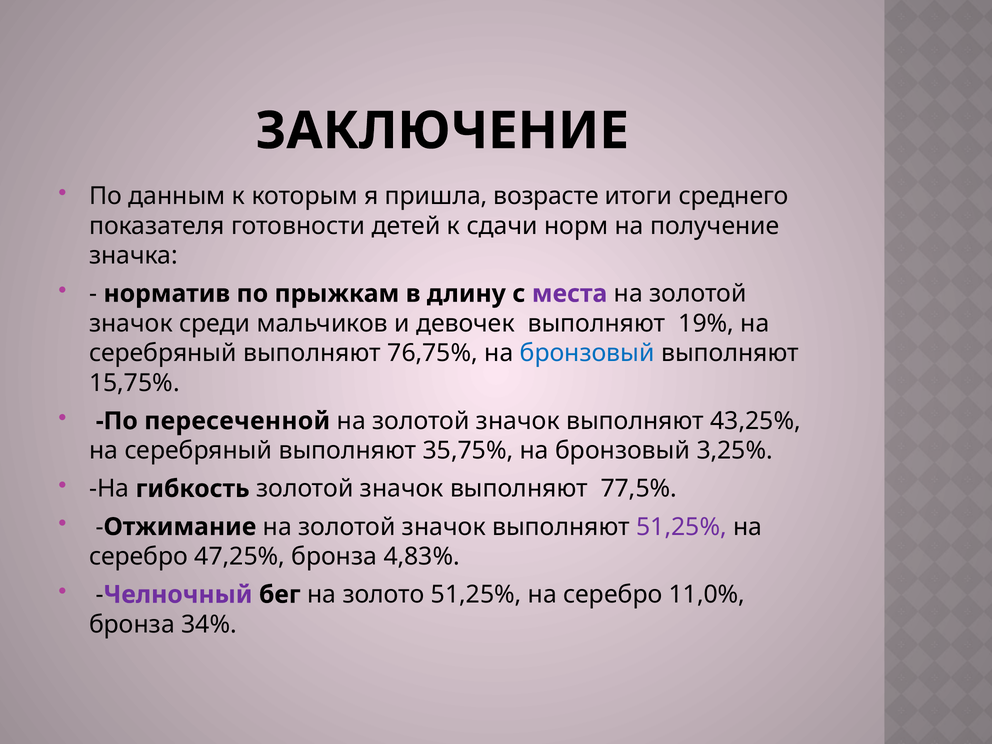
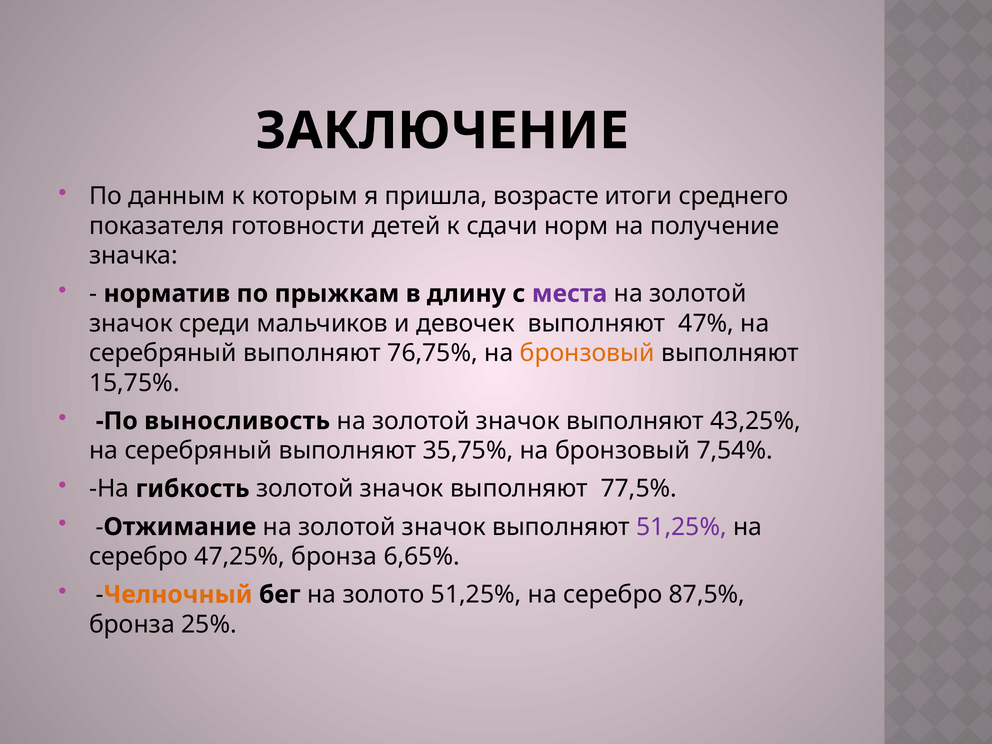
19%: 19% -> 47% (706, 323)
бронзовый colour: blue -> orange (587, 353)
пересеченной: пересеченной -> выносливость (237, 421)
3,25%: 3,25% -> 7,54% (735, 451)
4,83%: 4,83% -> 6,65% (422, 557)
Челночный colour: purple -> orange (178, 595)
11,0%: 11,0% -> 87,5% (707, 595)
34%: 34% -> 25% (209, 624)
